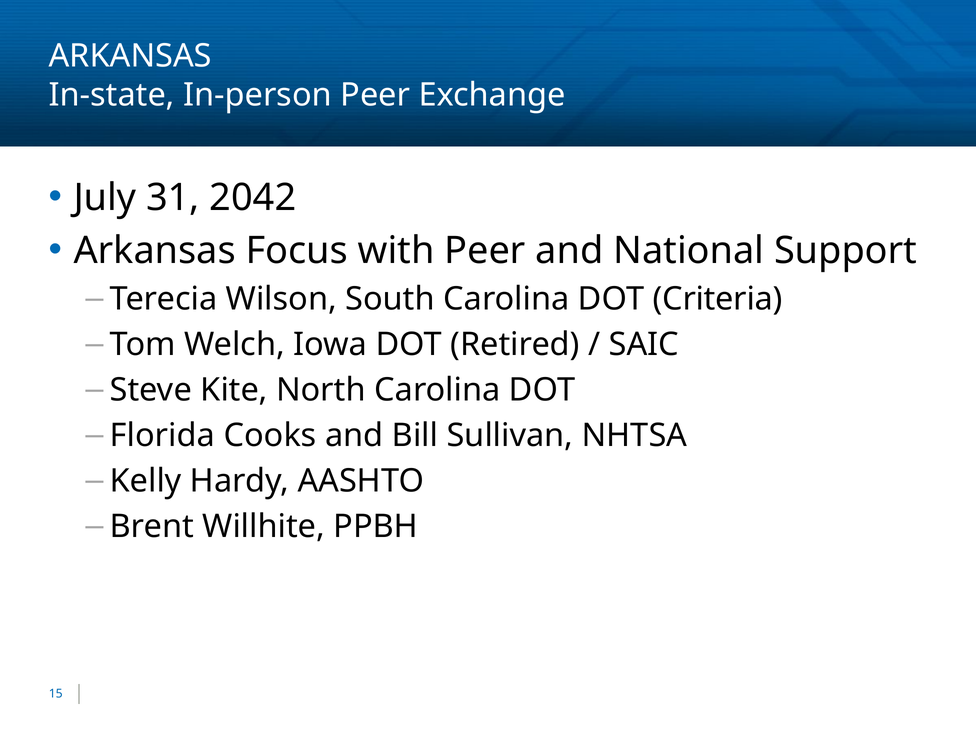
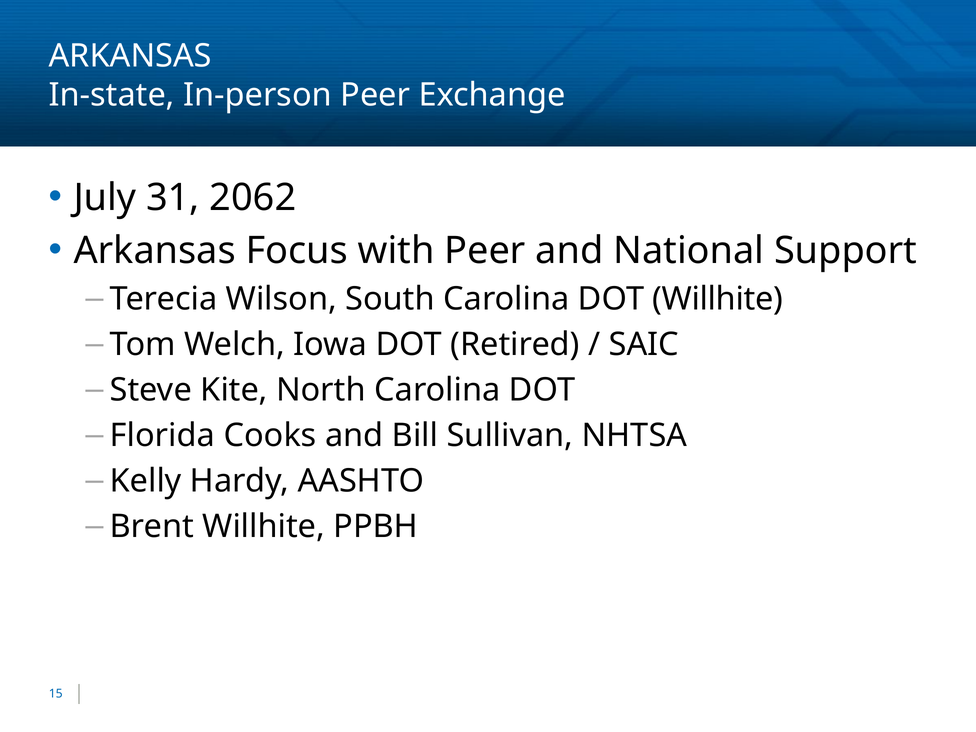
2042: 2042 -> 2062 (253, 198)
DOT Criteria: Criteria -> Willhite (718, 299)
